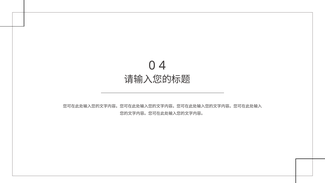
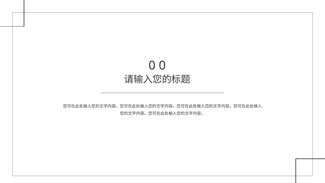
0 4: 4 -> 0 (162, 65)
